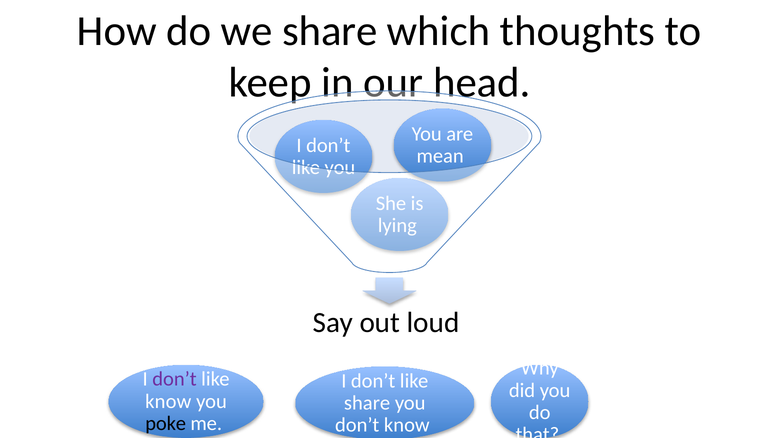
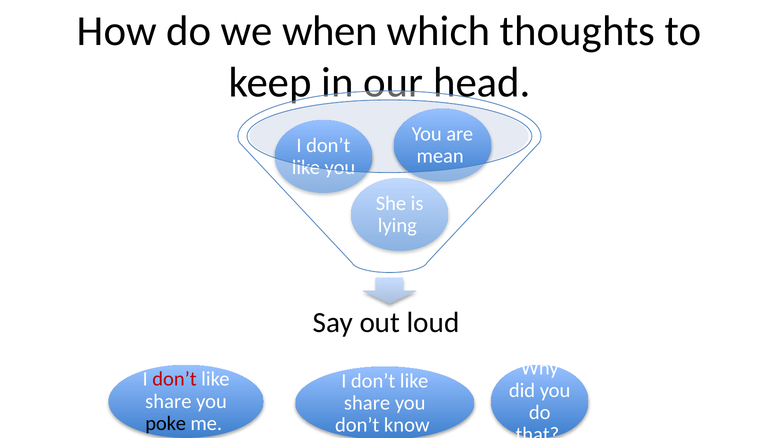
we share: share -> when (330, 31)
don’t colour: purple -> red (174, 379)
know: know -> share (168, 402)
